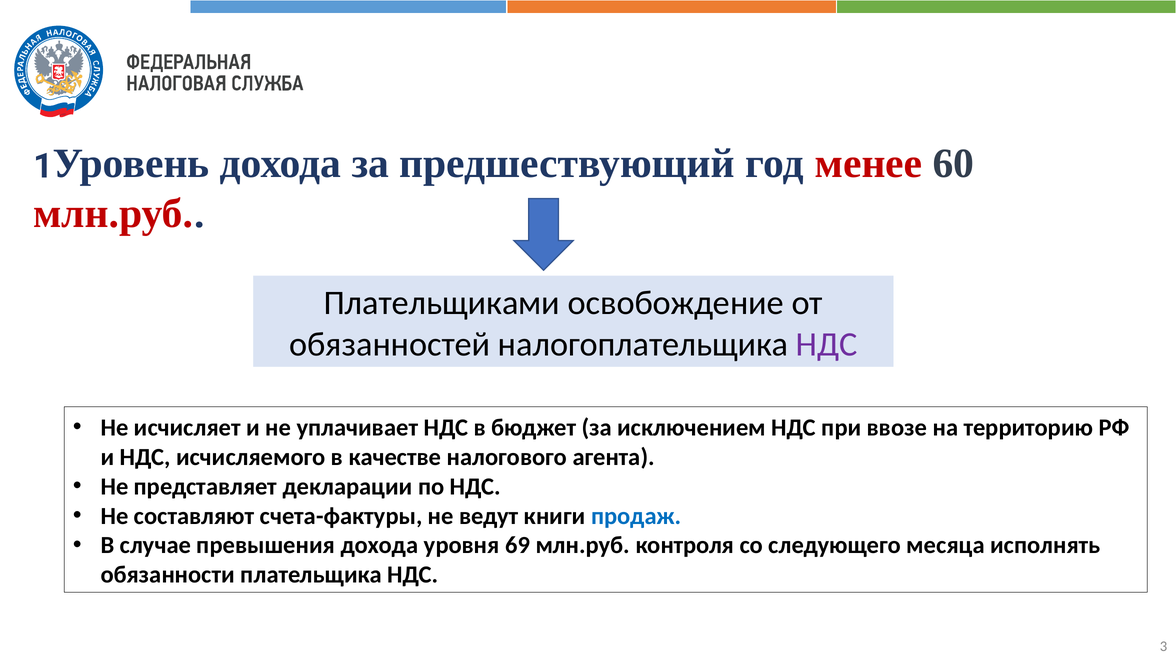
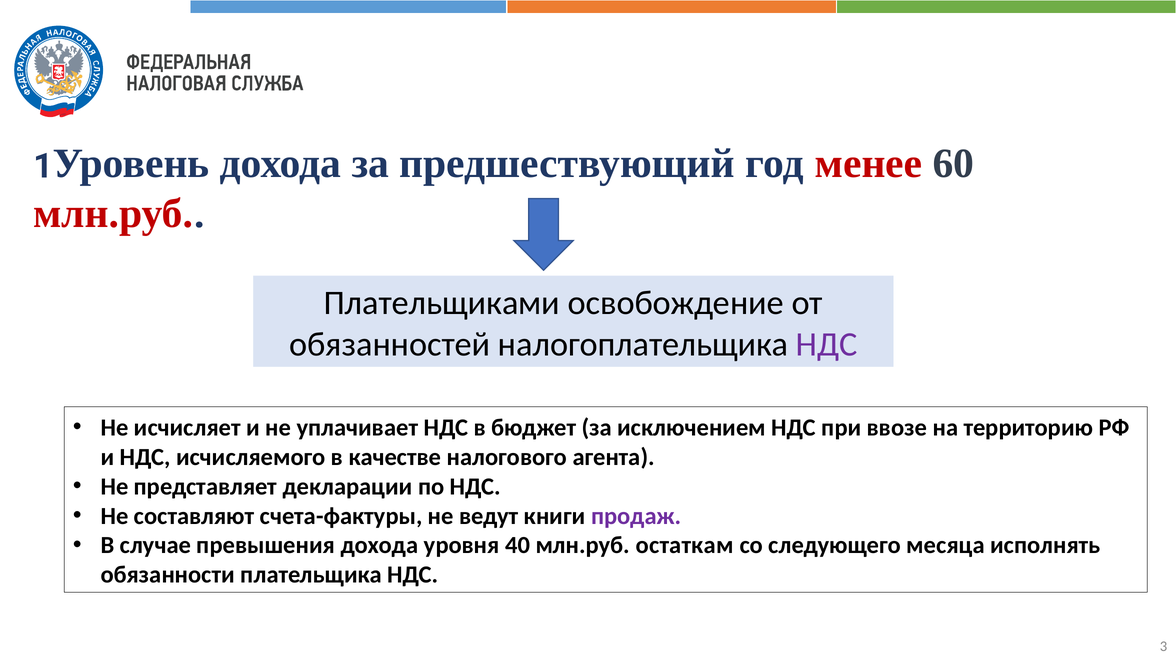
продаж colour: blue -> purple (636, 516)
69: 69 -> 40 (518, 545)
контроля: контроля -> остаткам (685, 545)
